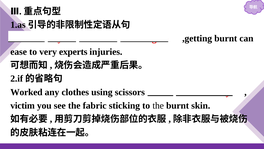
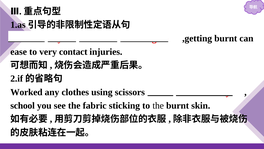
experts: experts -> contact (73, 52)
victim: victim -> school (23, 105)
